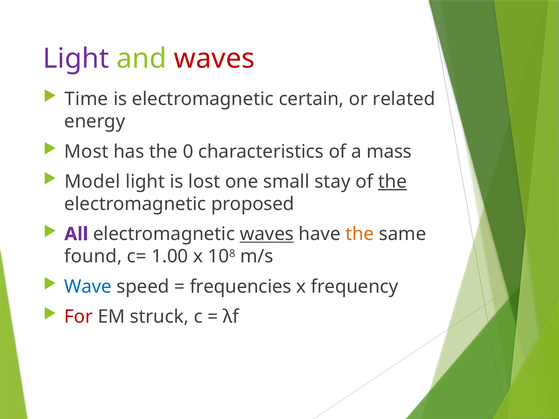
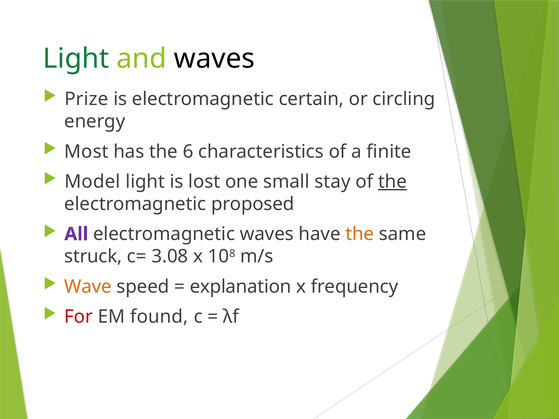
Light colour: purple -> green (76, 59)
waves colour: red -> black (214, 59)
Time: Time -> Prize (86, 99)
related: related -> circling (404, 99)
0: 0 -> 6 (188, 152)
mass: mass -> finite (389, 152)
waves underline: present -> none (267, 234)
found: found -> struck (93, 257)
1.00: 1.00 -> 3.08 (170, 257)
Wave colour: blue -> orange (88, 287)
frequencies: frequencies -> explanation (241, 287)
struck: struck -> found (159, 317)
